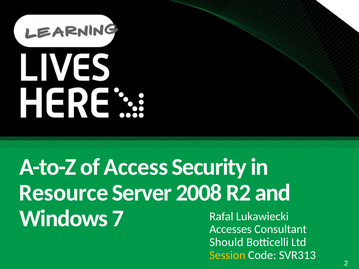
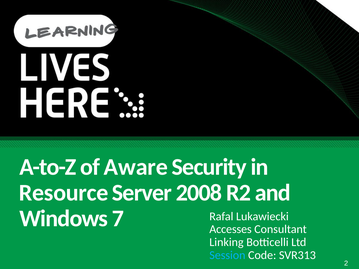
Access: Access -> Aware (136, 167)
Should: Should -> Linking (226, 242)
Session colour: yellow -> light blue (227, 255)
